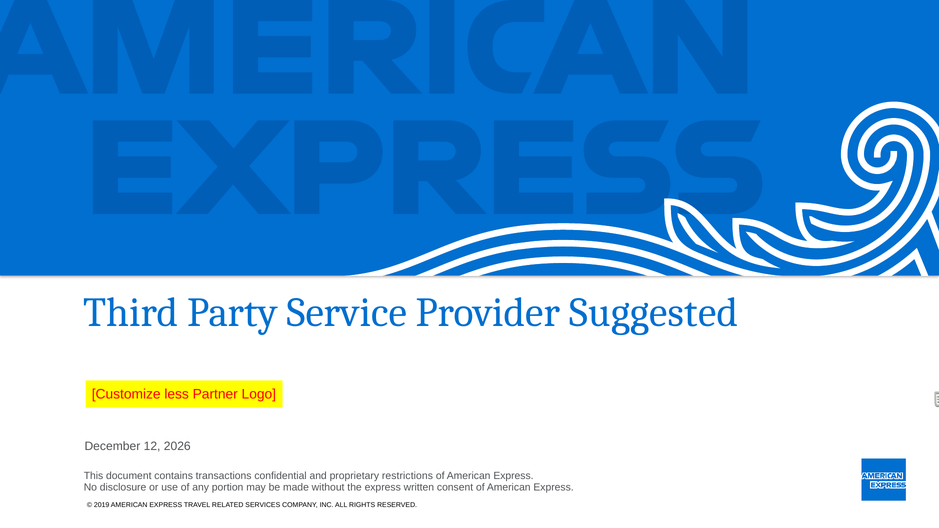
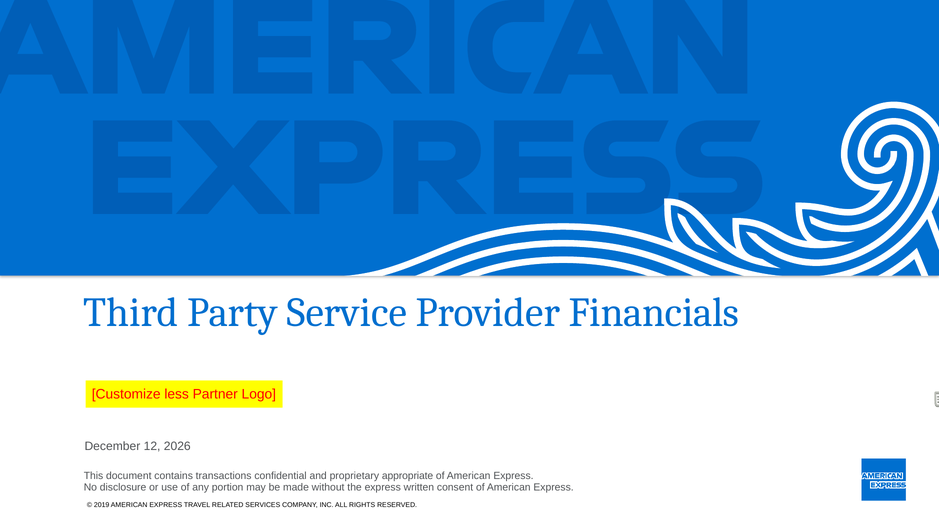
Suggested: Suggested -> Financials (654, 313)
restrictions: restrictions -> appropriate (408, 476)
